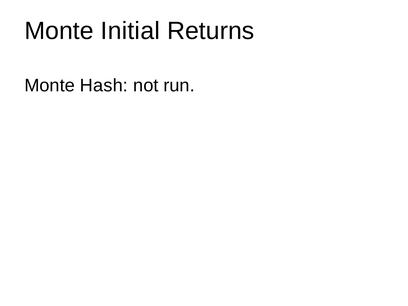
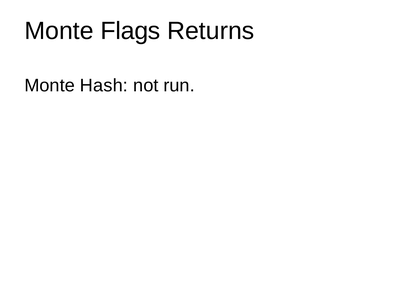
Initial: Initial -> Flags (130, 31)
